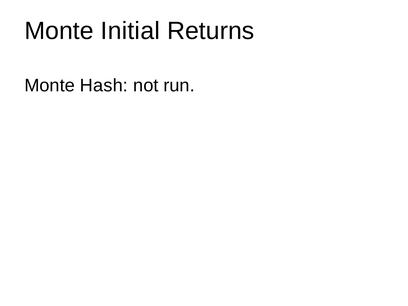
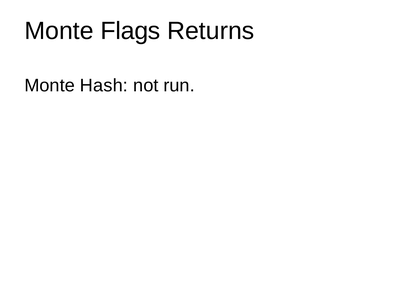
Initial: Initial -> Flags (130, 31)
